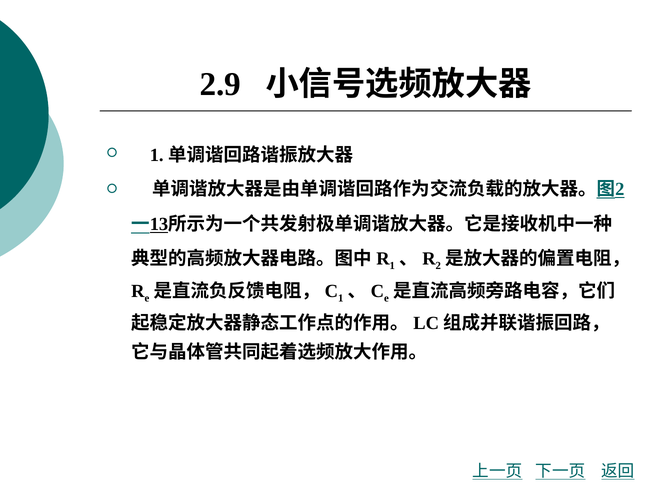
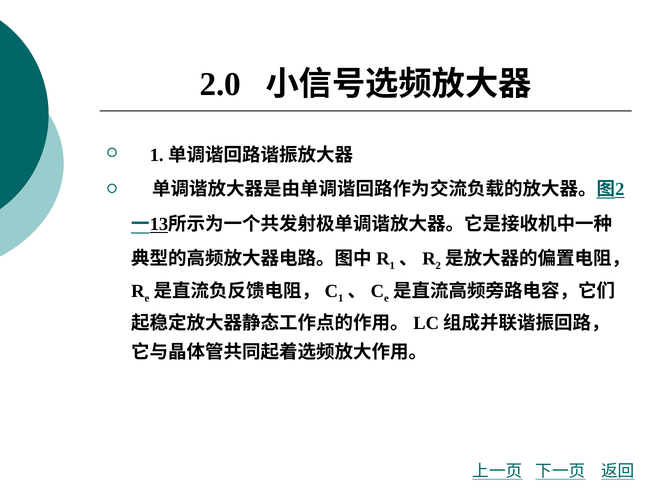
2.9: 2.9 -> 2.0 (220, 84)
